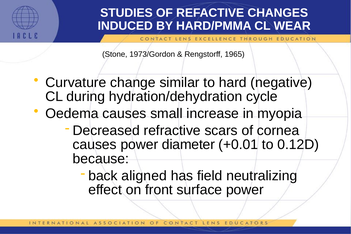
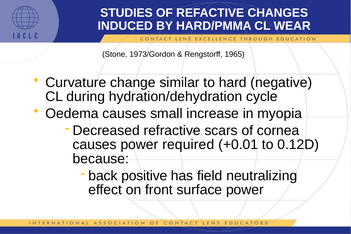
diameter: diameter -> required (188, 145)
aligned: aligned -> positive (144, 176)
